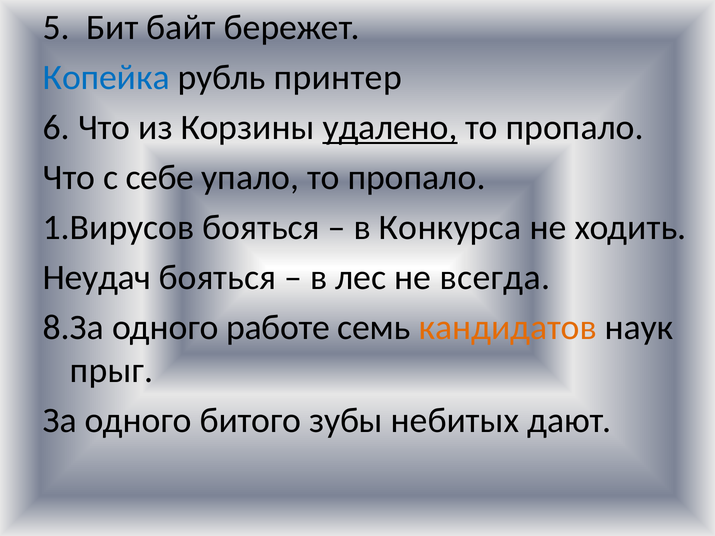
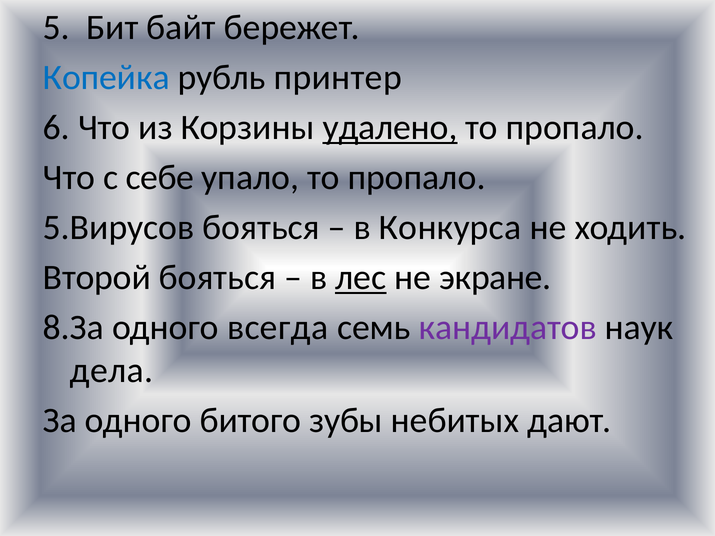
1.Вирусов: 1.Вирусов -> 5.Вирусов (119, 228)
Неудач: Неудач -> Второй (97, 278)
лес underline: none -> present (361, 278)
всегда: всегда -> экране (495, 278)
работе: работе -> всегда (278, 328)
кандидатов colour: orange -> purple (508, 328)
прыг: прыг -> дела (112, 371)
